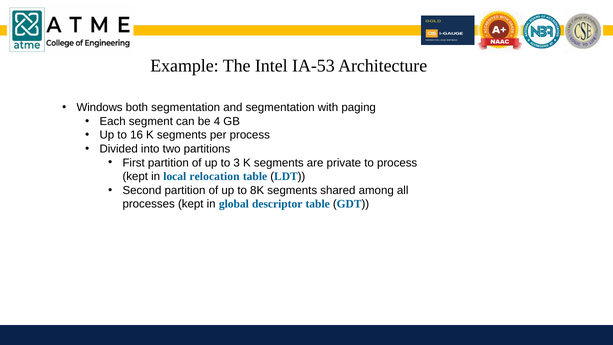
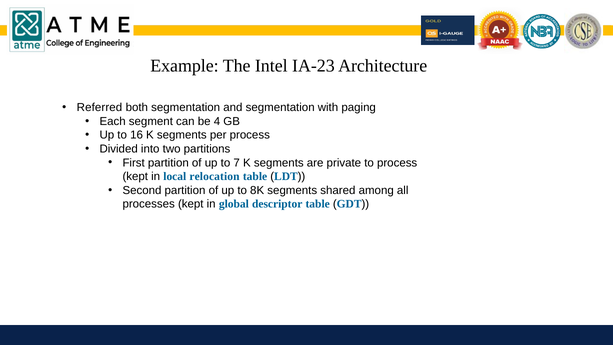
IA-53: IA-53 -> IA-23 (313, 66)
Windows: Windows -> Referred (99, 108)
3: 3 -> 7 (237, 163)
